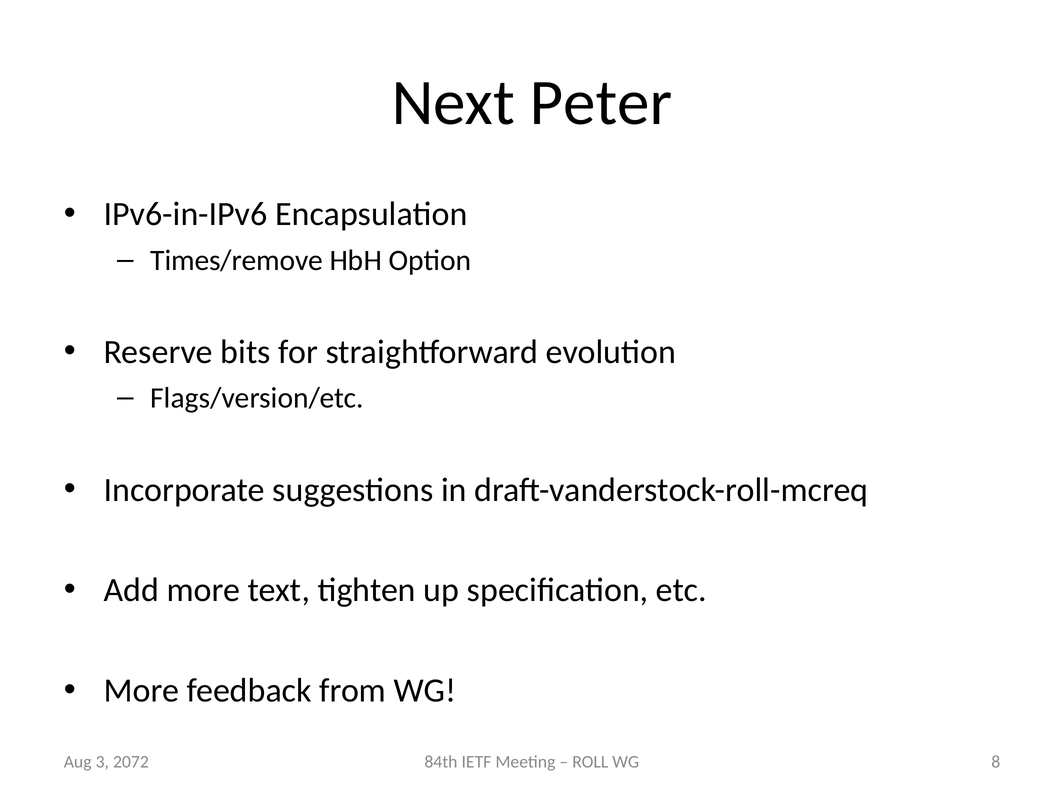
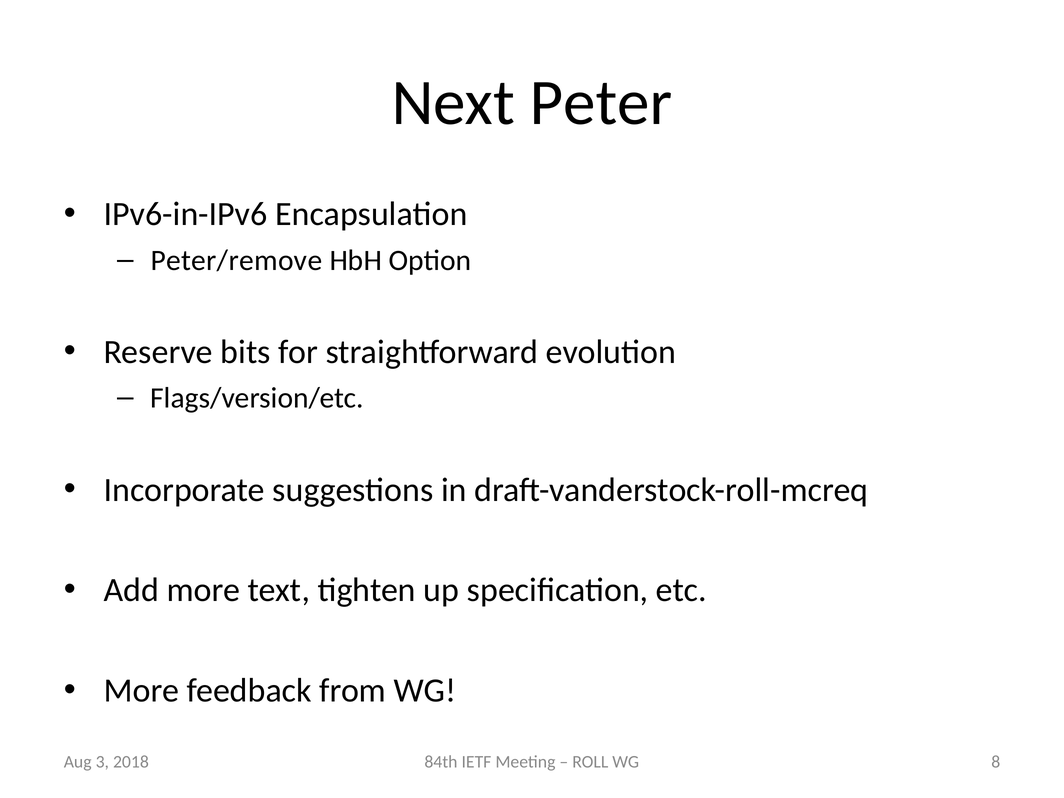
Times/remove: Times/remove -> Peter/remove (236, 260)
2072: 2072 -> 2018 (131, 762)
